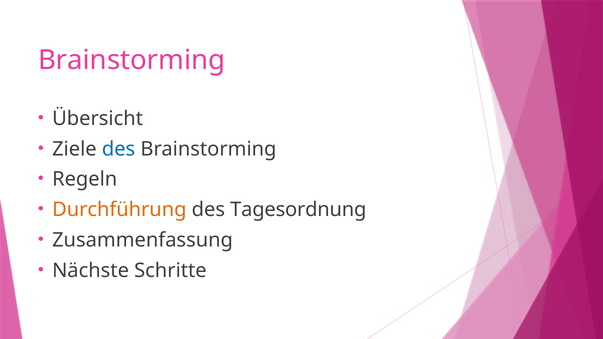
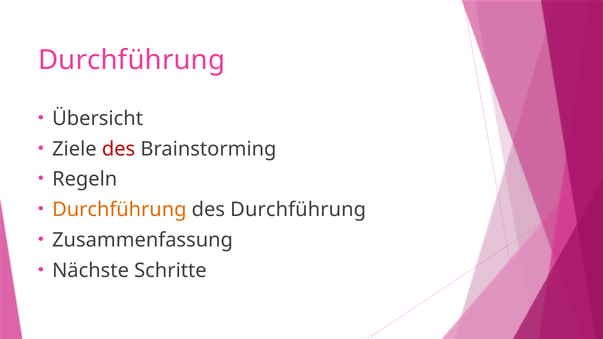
Brainstorming: Brainstorming -> Durchführung (132, 60)
des colour: blue -> red (119, 149)
des Tagesordnung: Tagesordnung -> Durchführung (298, 210)
